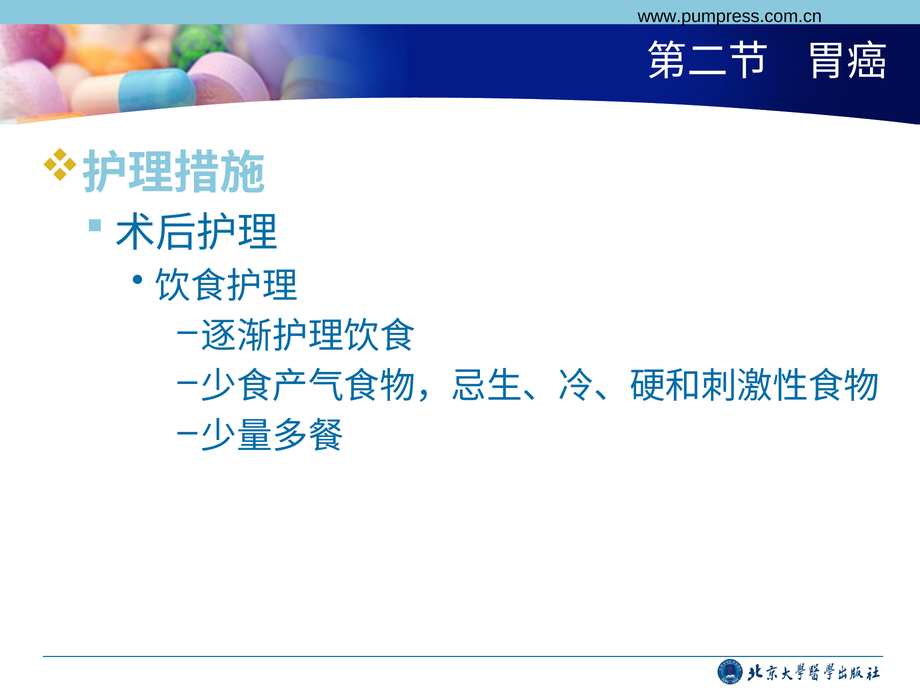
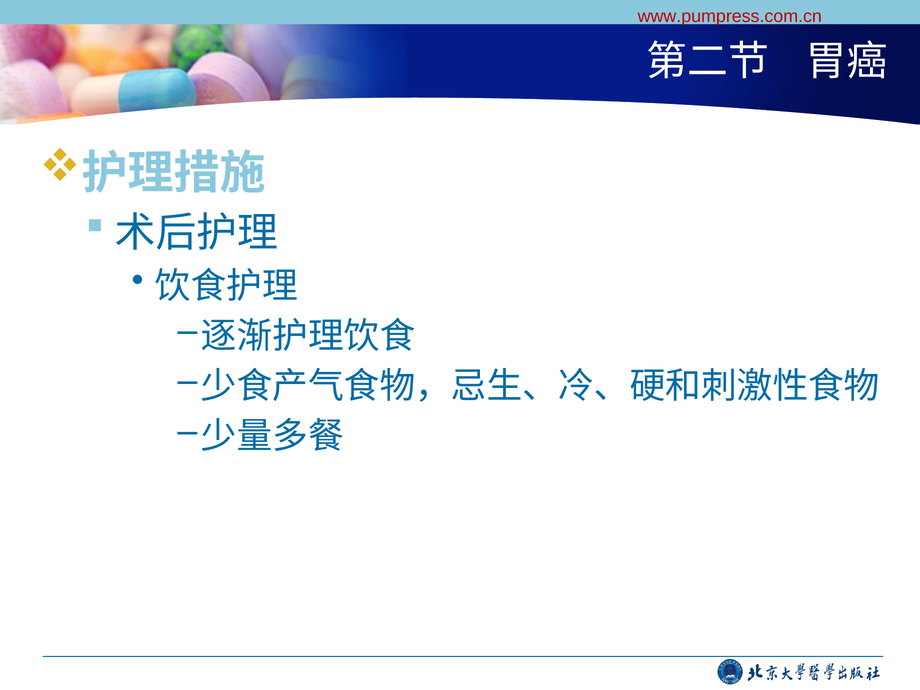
www.pumpress.com.cn colour: black -> red (730, 17)
